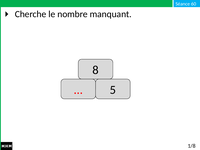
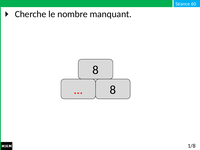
5: 5 -> 8 (113, 90)
